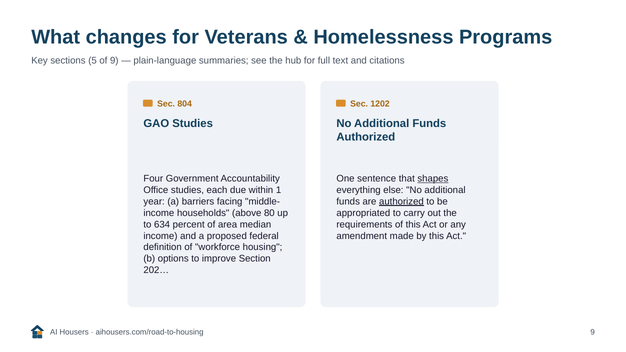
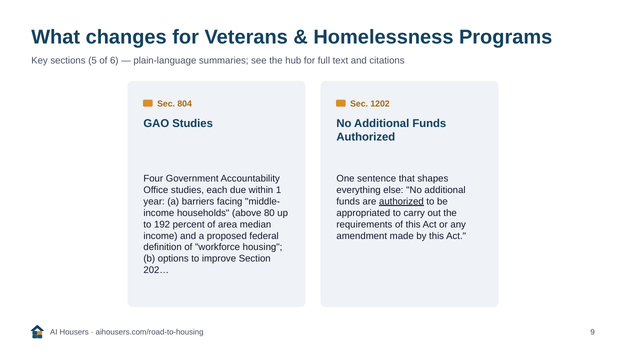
of 9: 9 -> 6 (114, 61)
shapes underline: present -> none (433, 179)
634: 634 -> 192 (162, 224)
